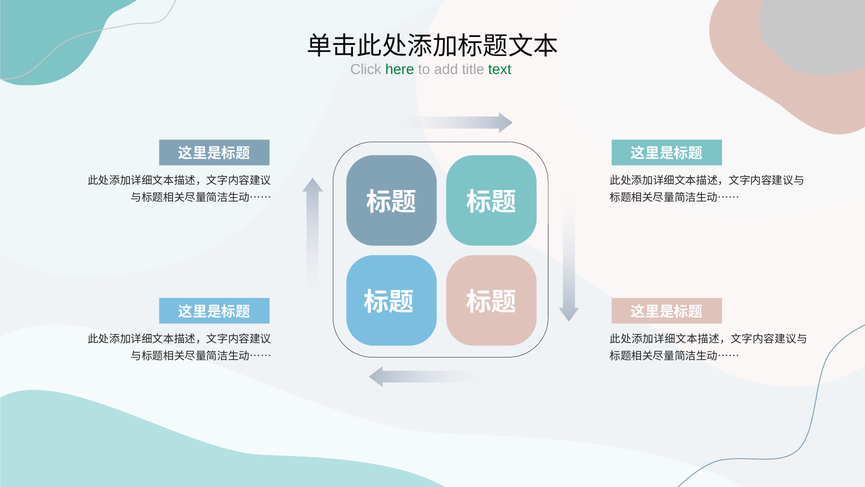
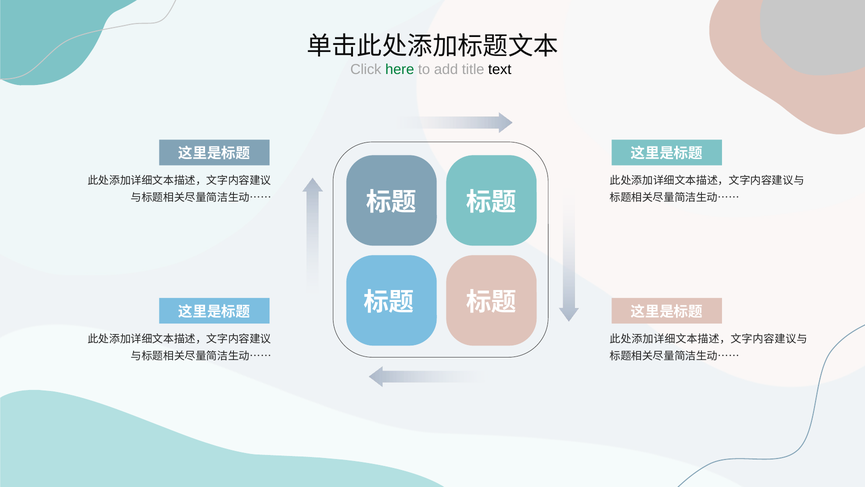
text colour: green -> black (500, 69)
